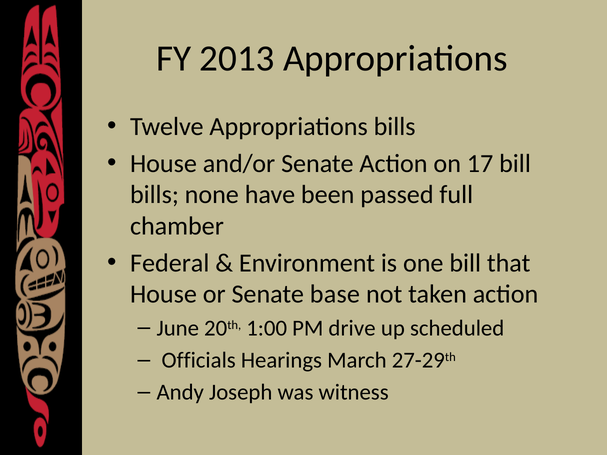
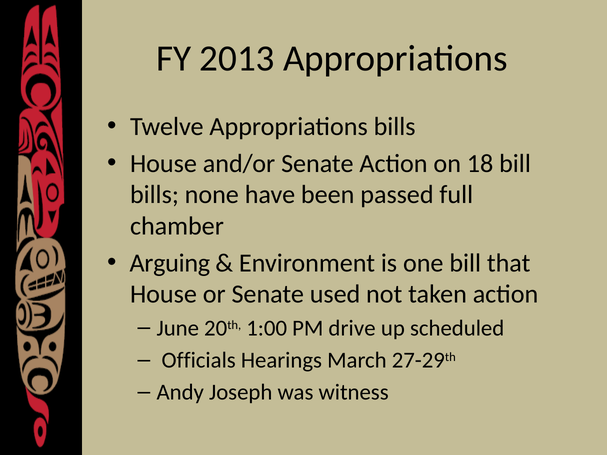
17: 17 -> 18 (480, 164)
Federal: Federal -> Arguing (170, 263)
base: base -> used (335, 294)
